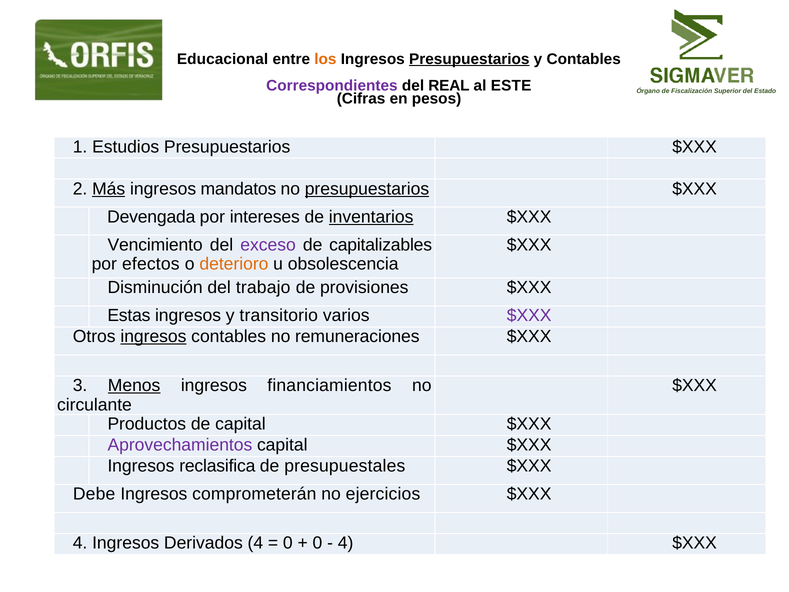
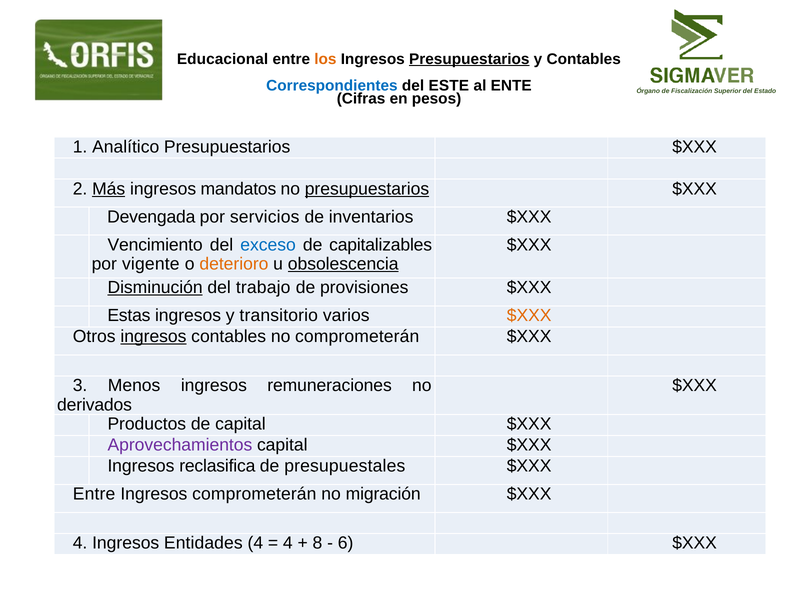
Correspondientes colour: purple -> blue (332, 85)
REAL: REAL -> ESTE (449, 85)
ESTE: ESTE -> ENTE (511, 85)
Estudios: Estudios -> Analítico (126, 147)
intereses: intereses -> servicios (265, 217)
inventarios underline: present -> none (371, 217)
exceso colour: purple -> blue (268, 245)
efectos: efectos -> vigente (151, 264)
obsolescencia underline: none -> present (343, 264)
Disminución underline: none -> present (155, 287)
$XXX colour: purple -> orange (529, 316)
no remuneraciones: remuneraciones -> comprometerán (357, 337)
Menos underline: present -> none (134, 386)
financiamientos: financiamientos -> remuneraciones (330, 386)
circulante: circulante -> derivados (95, 405)
Debe: Debe -> Entre (94, 494)
ejercicios: ejercicios -> migración (383, 494)
Derivados: Derivados -> Entidades (203, 543)
0: 0 -> 4 (288, 543)
0: 0 -> 8 (317, 543)
4: 4 -> 6 (346, 543)
